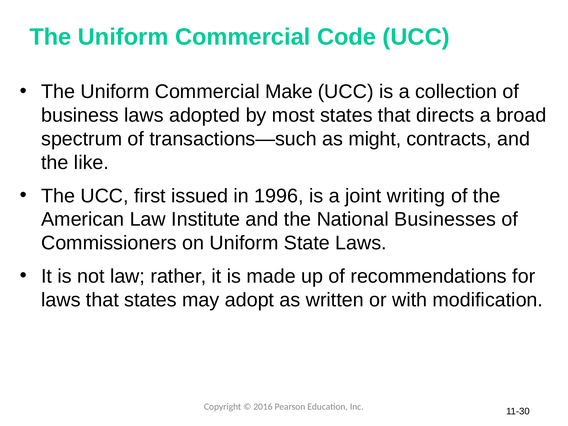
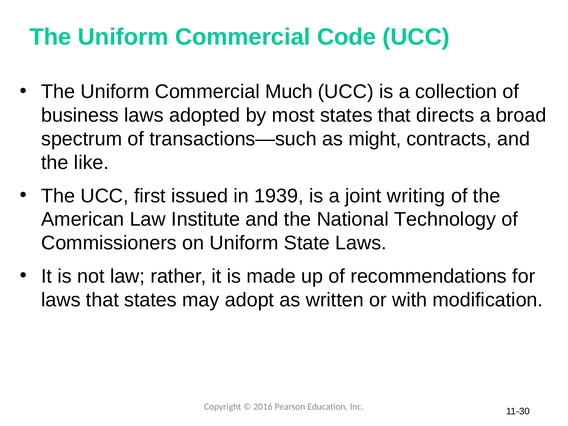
Make: Make -> Much (289, 92)
1996: 1996 -> 1939 (279, 196)
Businesses: Businesses -> Technology (445, 219)
